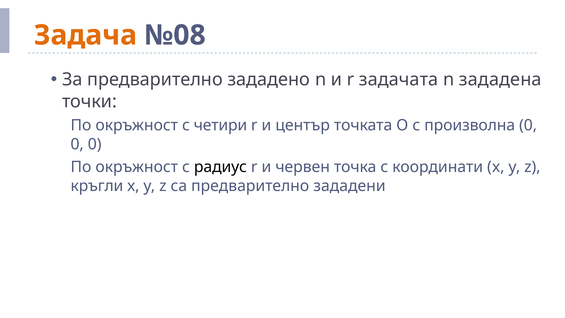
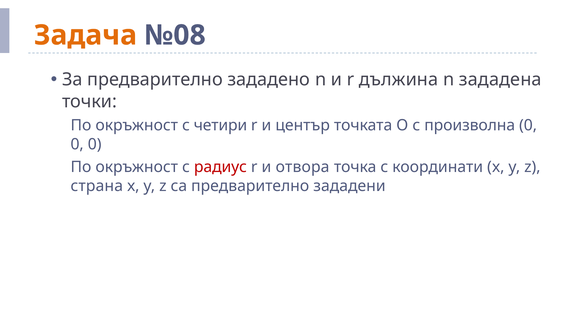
задачата: задачата -> дължина (399, 80)
радиус colour: black -> red (220, 167)
червен: червен -> отвора (303, 167)
кръгли: кръгли -> страна (97, 186)
